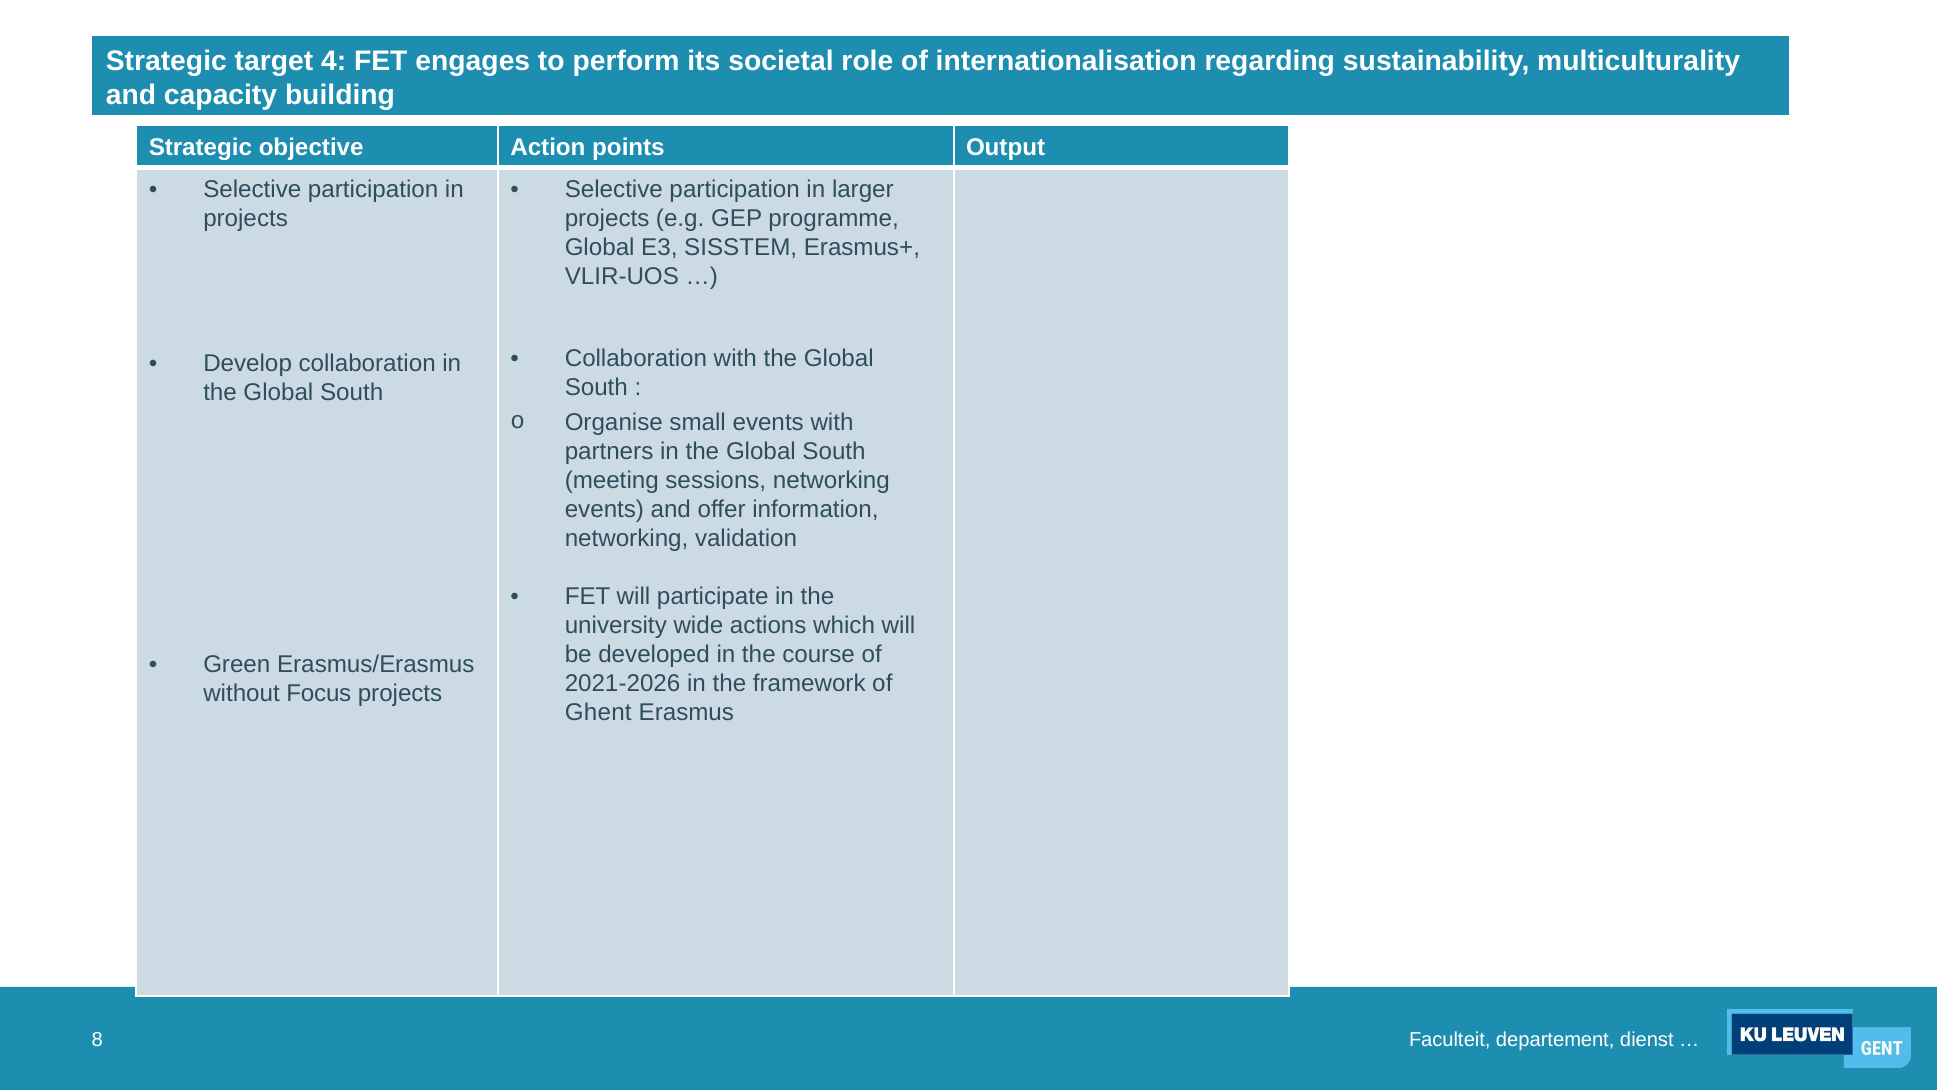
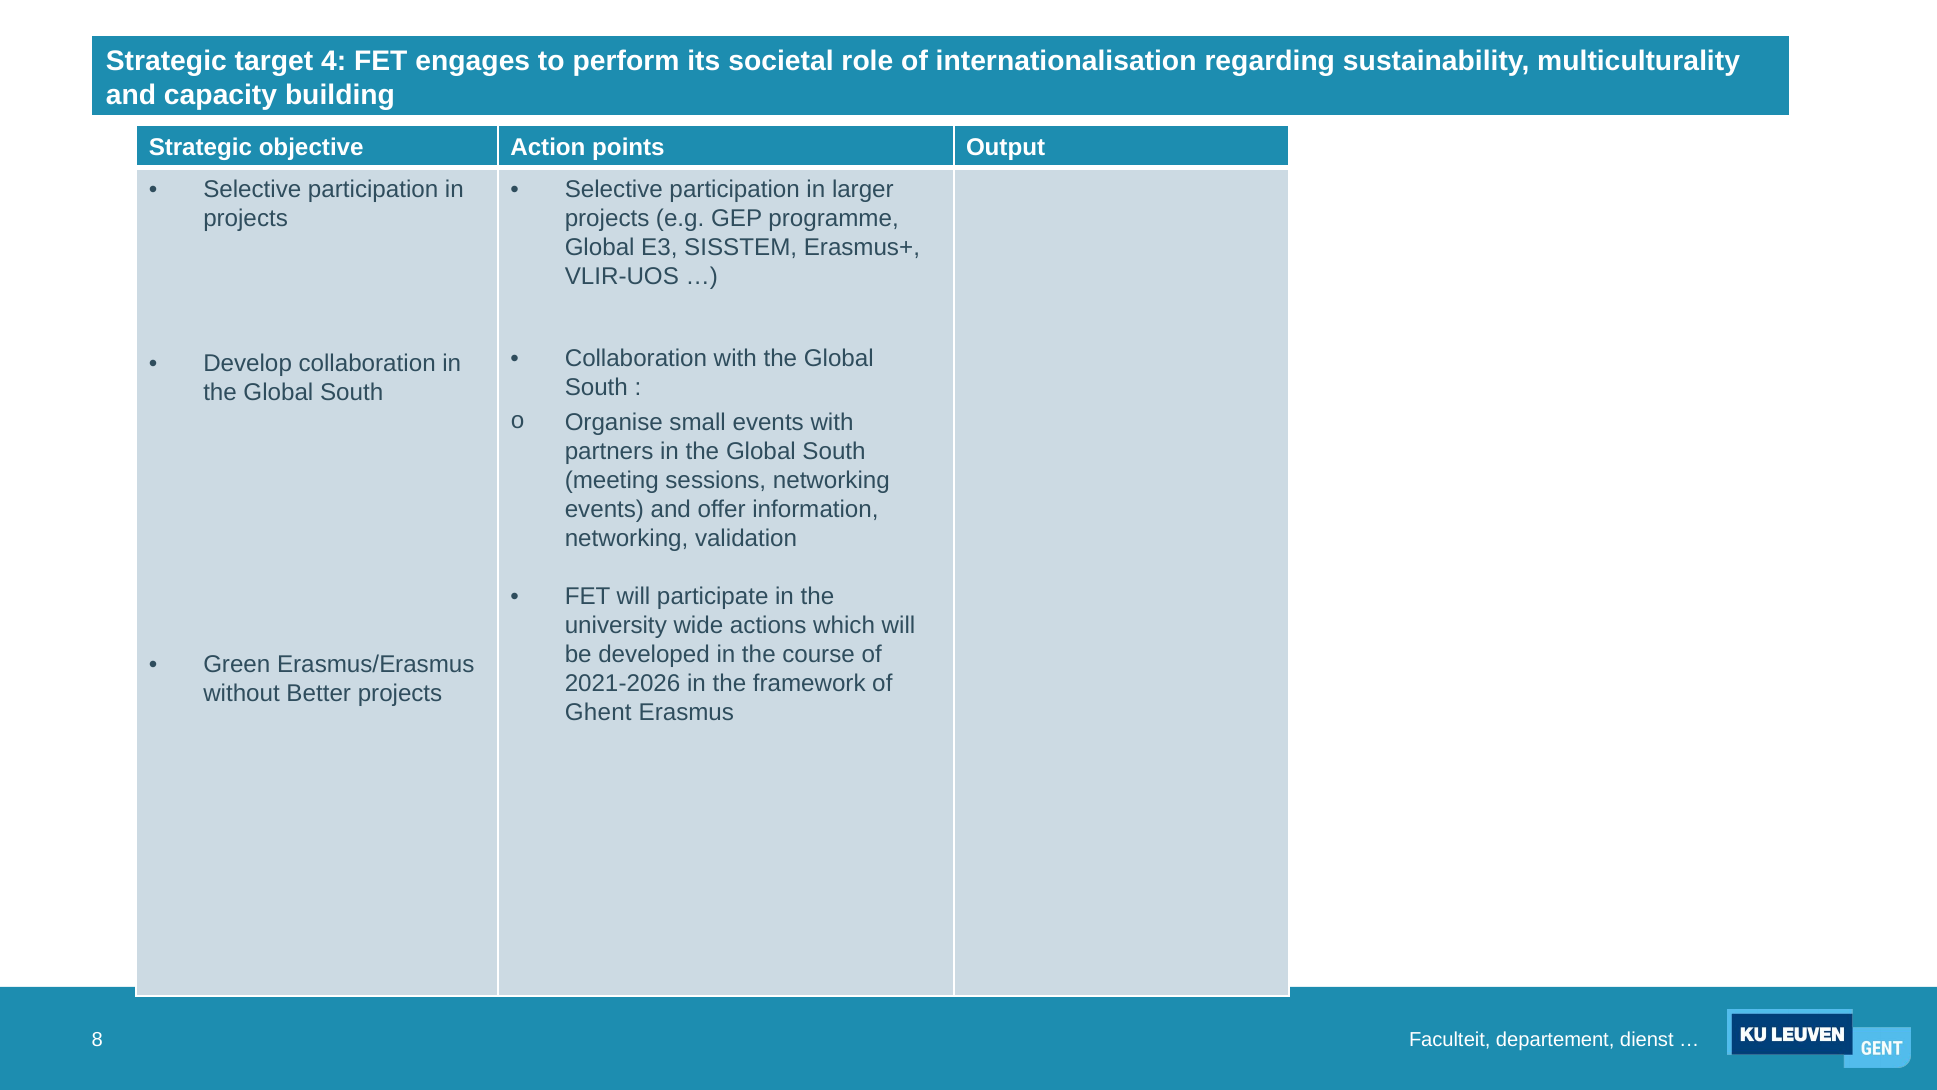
Focus: Focus -> Better (319, 694)
